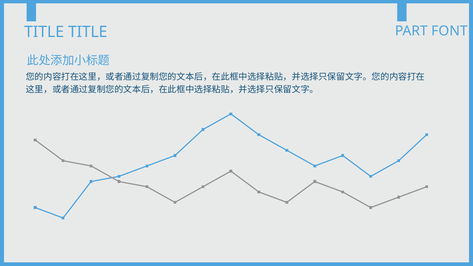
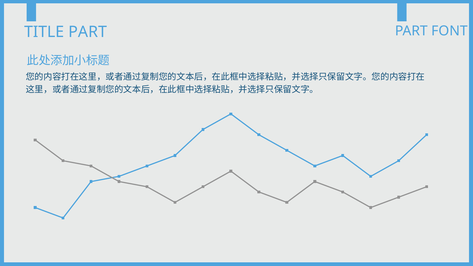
TITLE TITLE: TITLE -> PART (88, 32)
